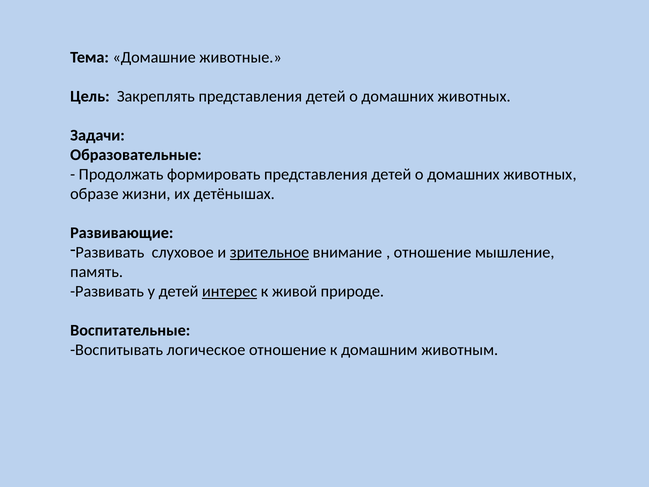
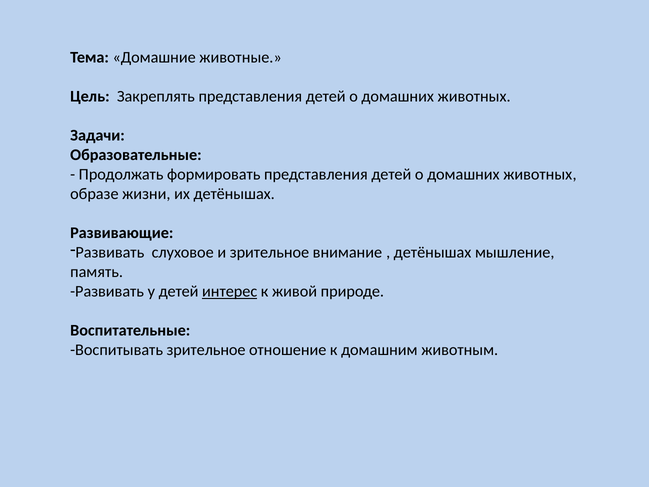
зрительное underline: present -> none (269, 252)
отношение: отношение -> детёнышах (433, 252)
Воспитывать логическое: логическое -> зрительное (206, 350)
